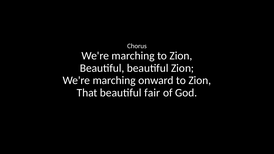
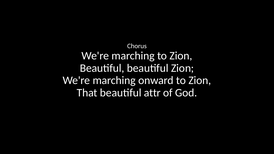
fair: fair -> attr (152, 93)
